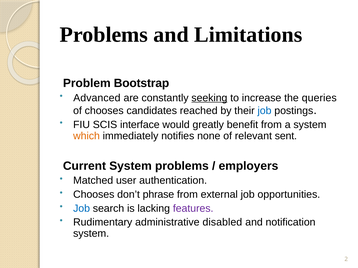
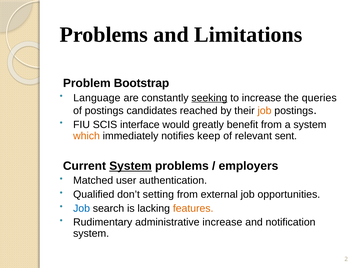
Advanced: Advanced -> Language (97, 98)
of chooses: chooses -> postings (104, 111)
job colour: blue -> orange (265, 111)
none: none -> keep (209, 136)
System underline: none -> present (131, 166)
Chooses: Chooses -> Qualified (94, 195)
phrase: phrase -> setting (158, 195)
features colour: purple -> orange (193, 209)
administrative disabled: disabled -> increase (222, 223)
